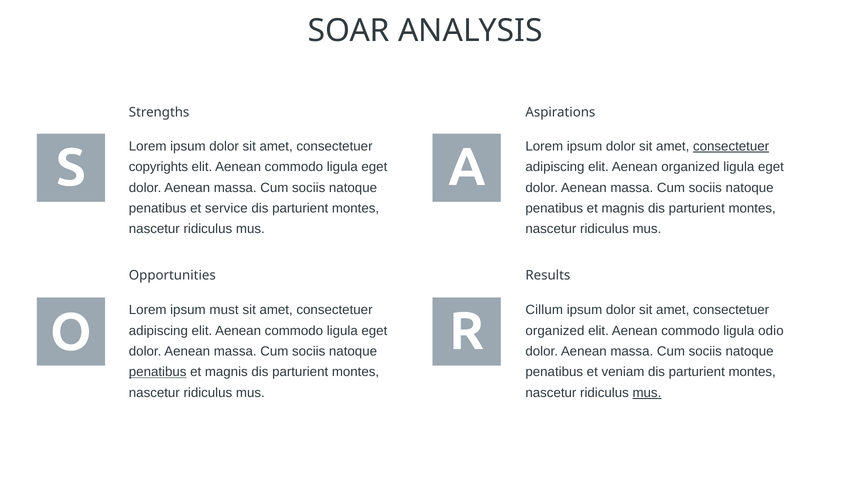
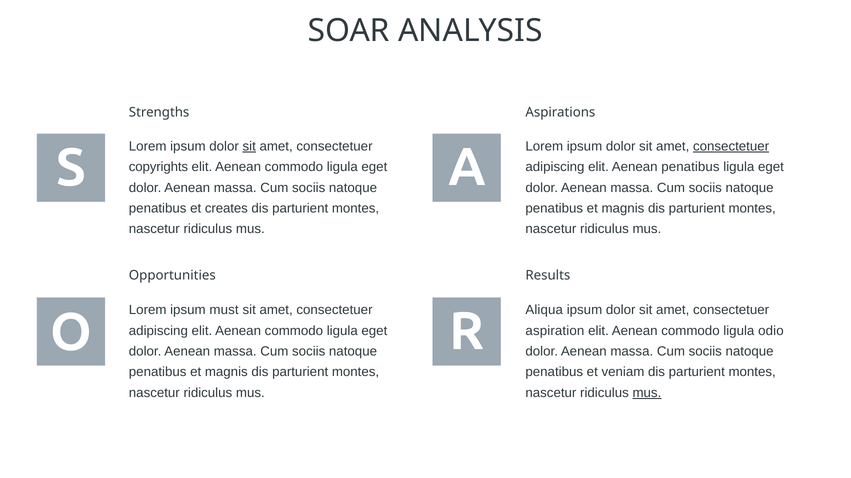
sit underline: none -> present (249, 146)
Aenean organized: organized -> penatibus (690, 167)
service: service -> creates (226, 209)
Cillum: Cillum -> Aliqua (544, 310)
organized: organized -> aspiration (555, 331)
penatibus underline: present -> none (158, 373)
